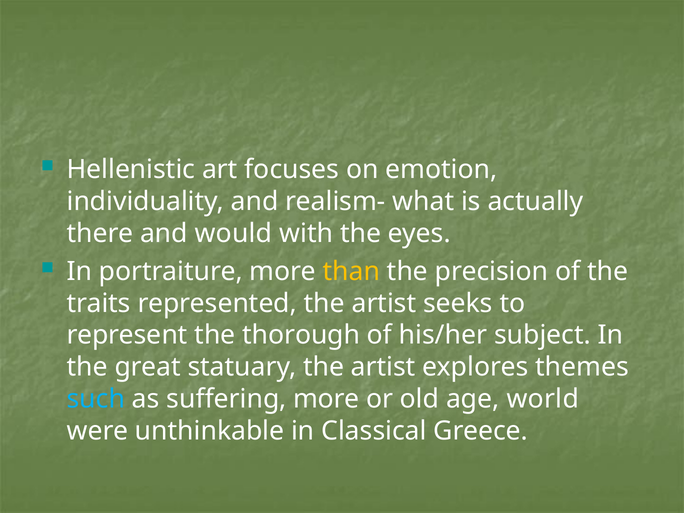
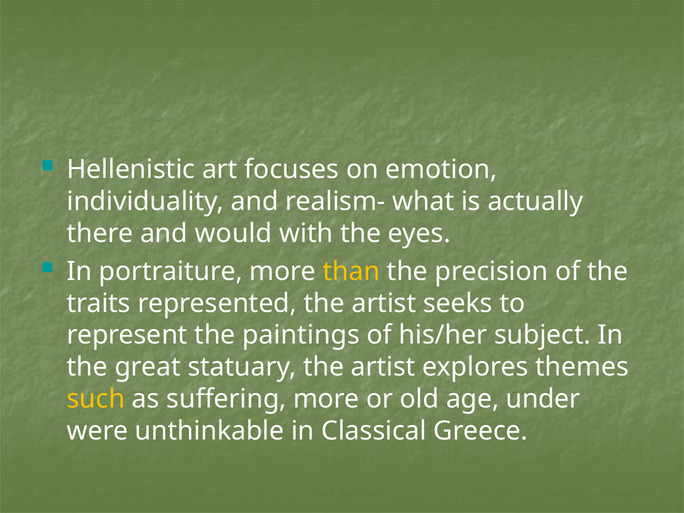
thorough: thorough -> paintings (301, 335)
such colour: light blue -> yellow (96, 399)
world: world -> under (543, 399)
